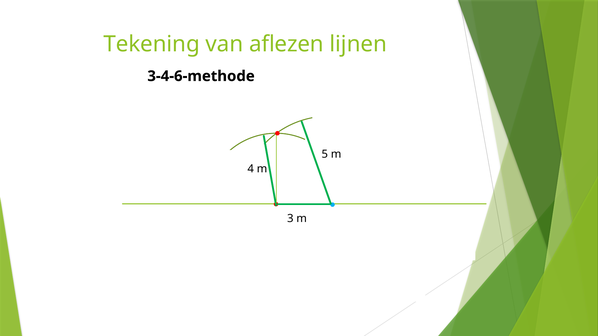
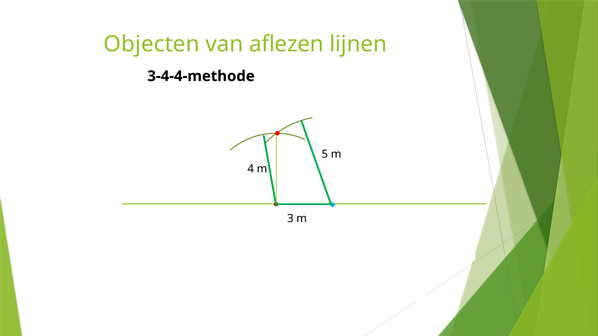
Tekening: Tekening -> Objecten (152, 44)
3-4-6-methode: 3-4-6-methode -> 3-4-4-methode (201, 76)
